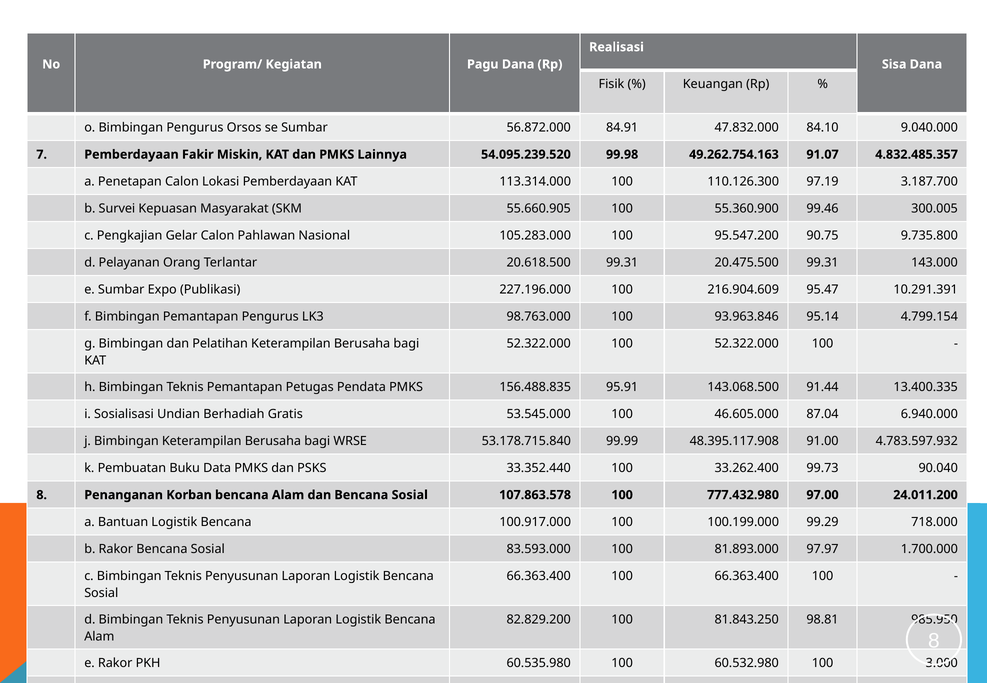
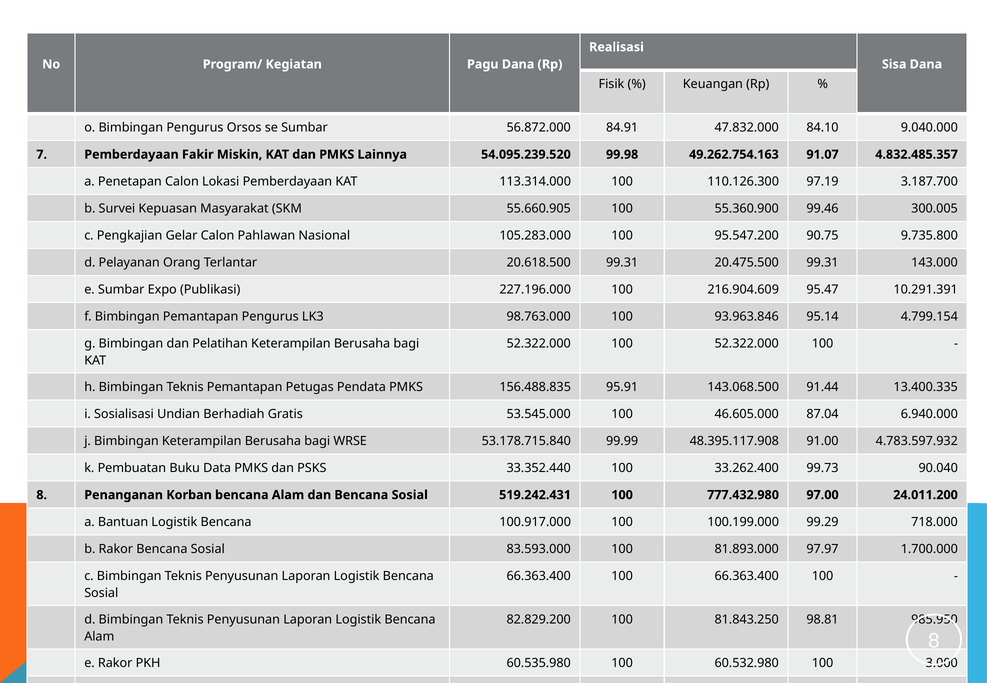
107.863.578: 107.863.578 -> 519.242.431 (535, 495)
